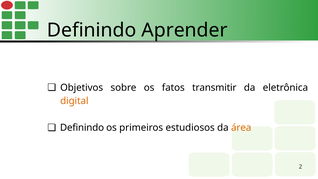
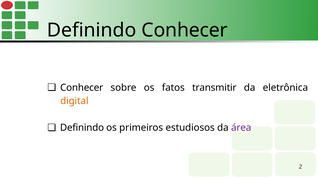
Definindo Aprender: Aprender -> Conhecer (185, 30)
Objetivos: Objetivos -> Conhecer (82, 88)
área colour: orange -> purple (241, 128)
